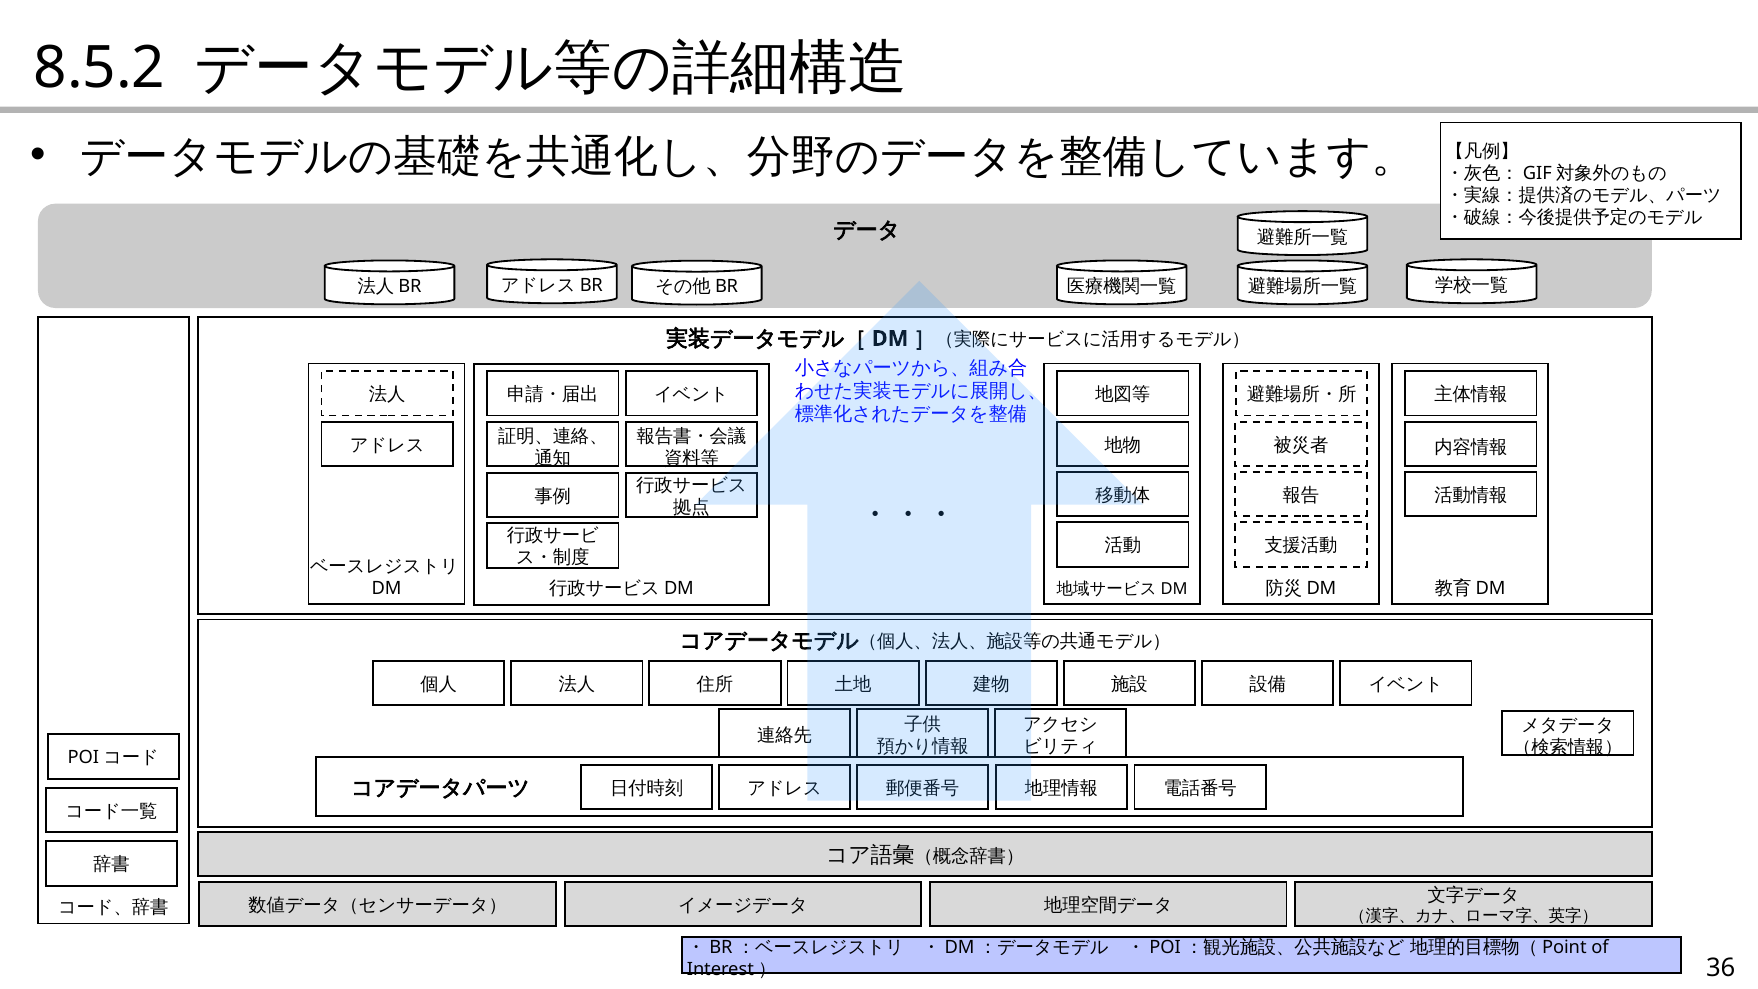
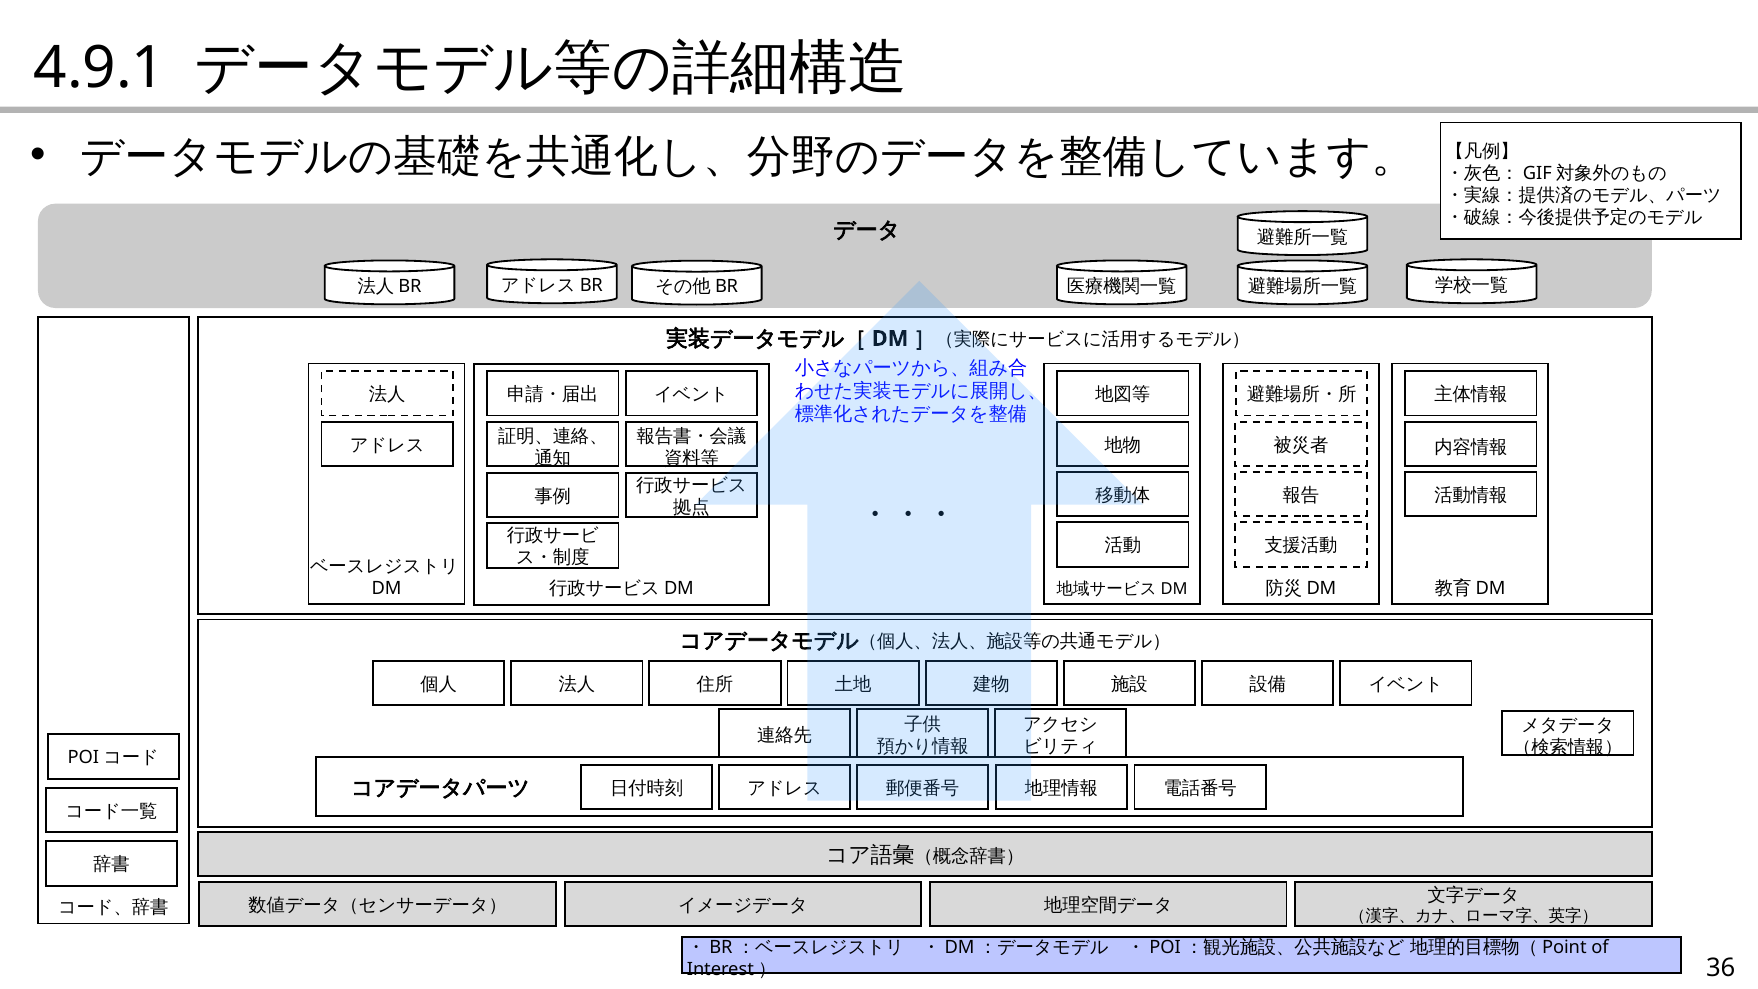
8.5.2: 8.5.2 -> 4.9.1 (99, 68)
